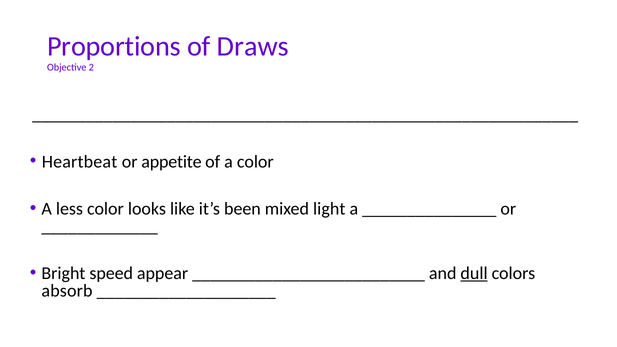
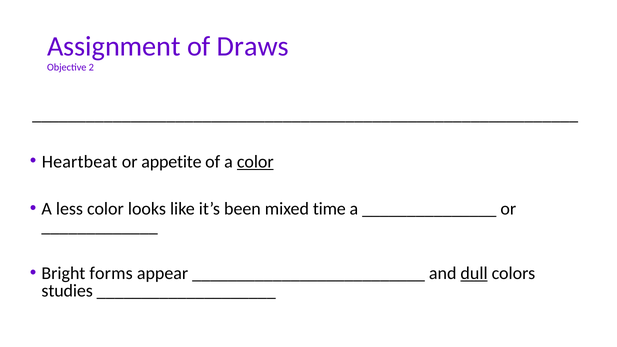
Proportions: Proportions -> Assignment (114, 46)
color underline: none -> present (255, 162)
light: light -> time (329, 209)
speed: speed -> forms (111, 274)
absorb: absorb -> studies (67, 291)
